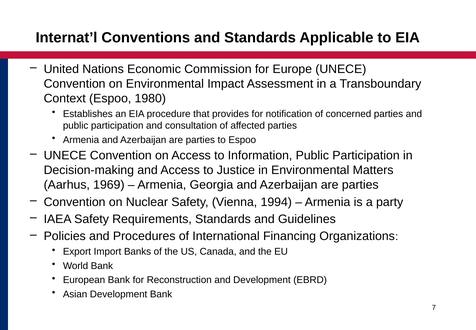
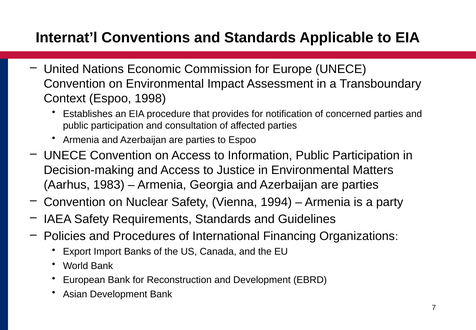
1980: 1980 -> 1998 (150, 98)
1969: 1969 -> 1983 (109, 185)
